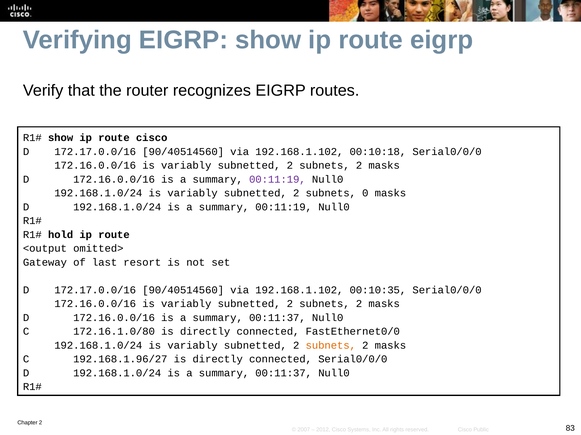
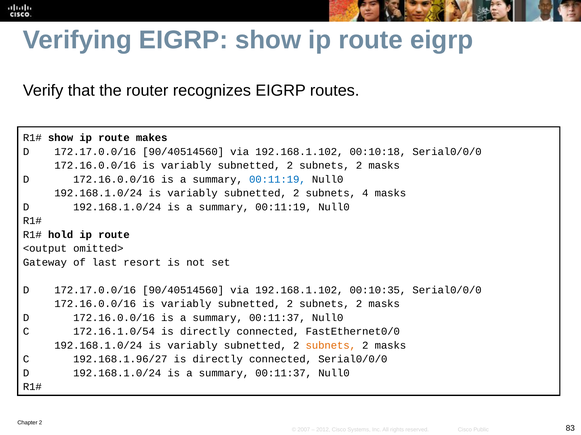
route cisco: cisco -> makes (152, 138)
00:11:19 colour: purple -> blue (277, 180)
0: 0 -> 4 (365, 193)
172.16.1.0/80: 172.16.1.0/80 -> 172.16.1.0/54 (114, 332)
